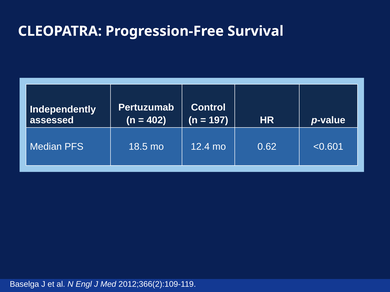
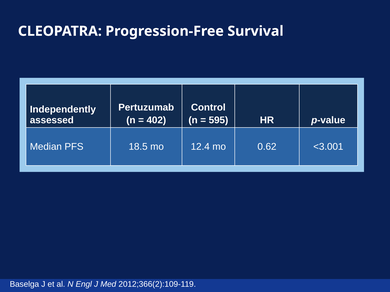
197: 197 -> 595 (218, 120)
<0.601: <0.601 -> <3.001 (328, 147)
